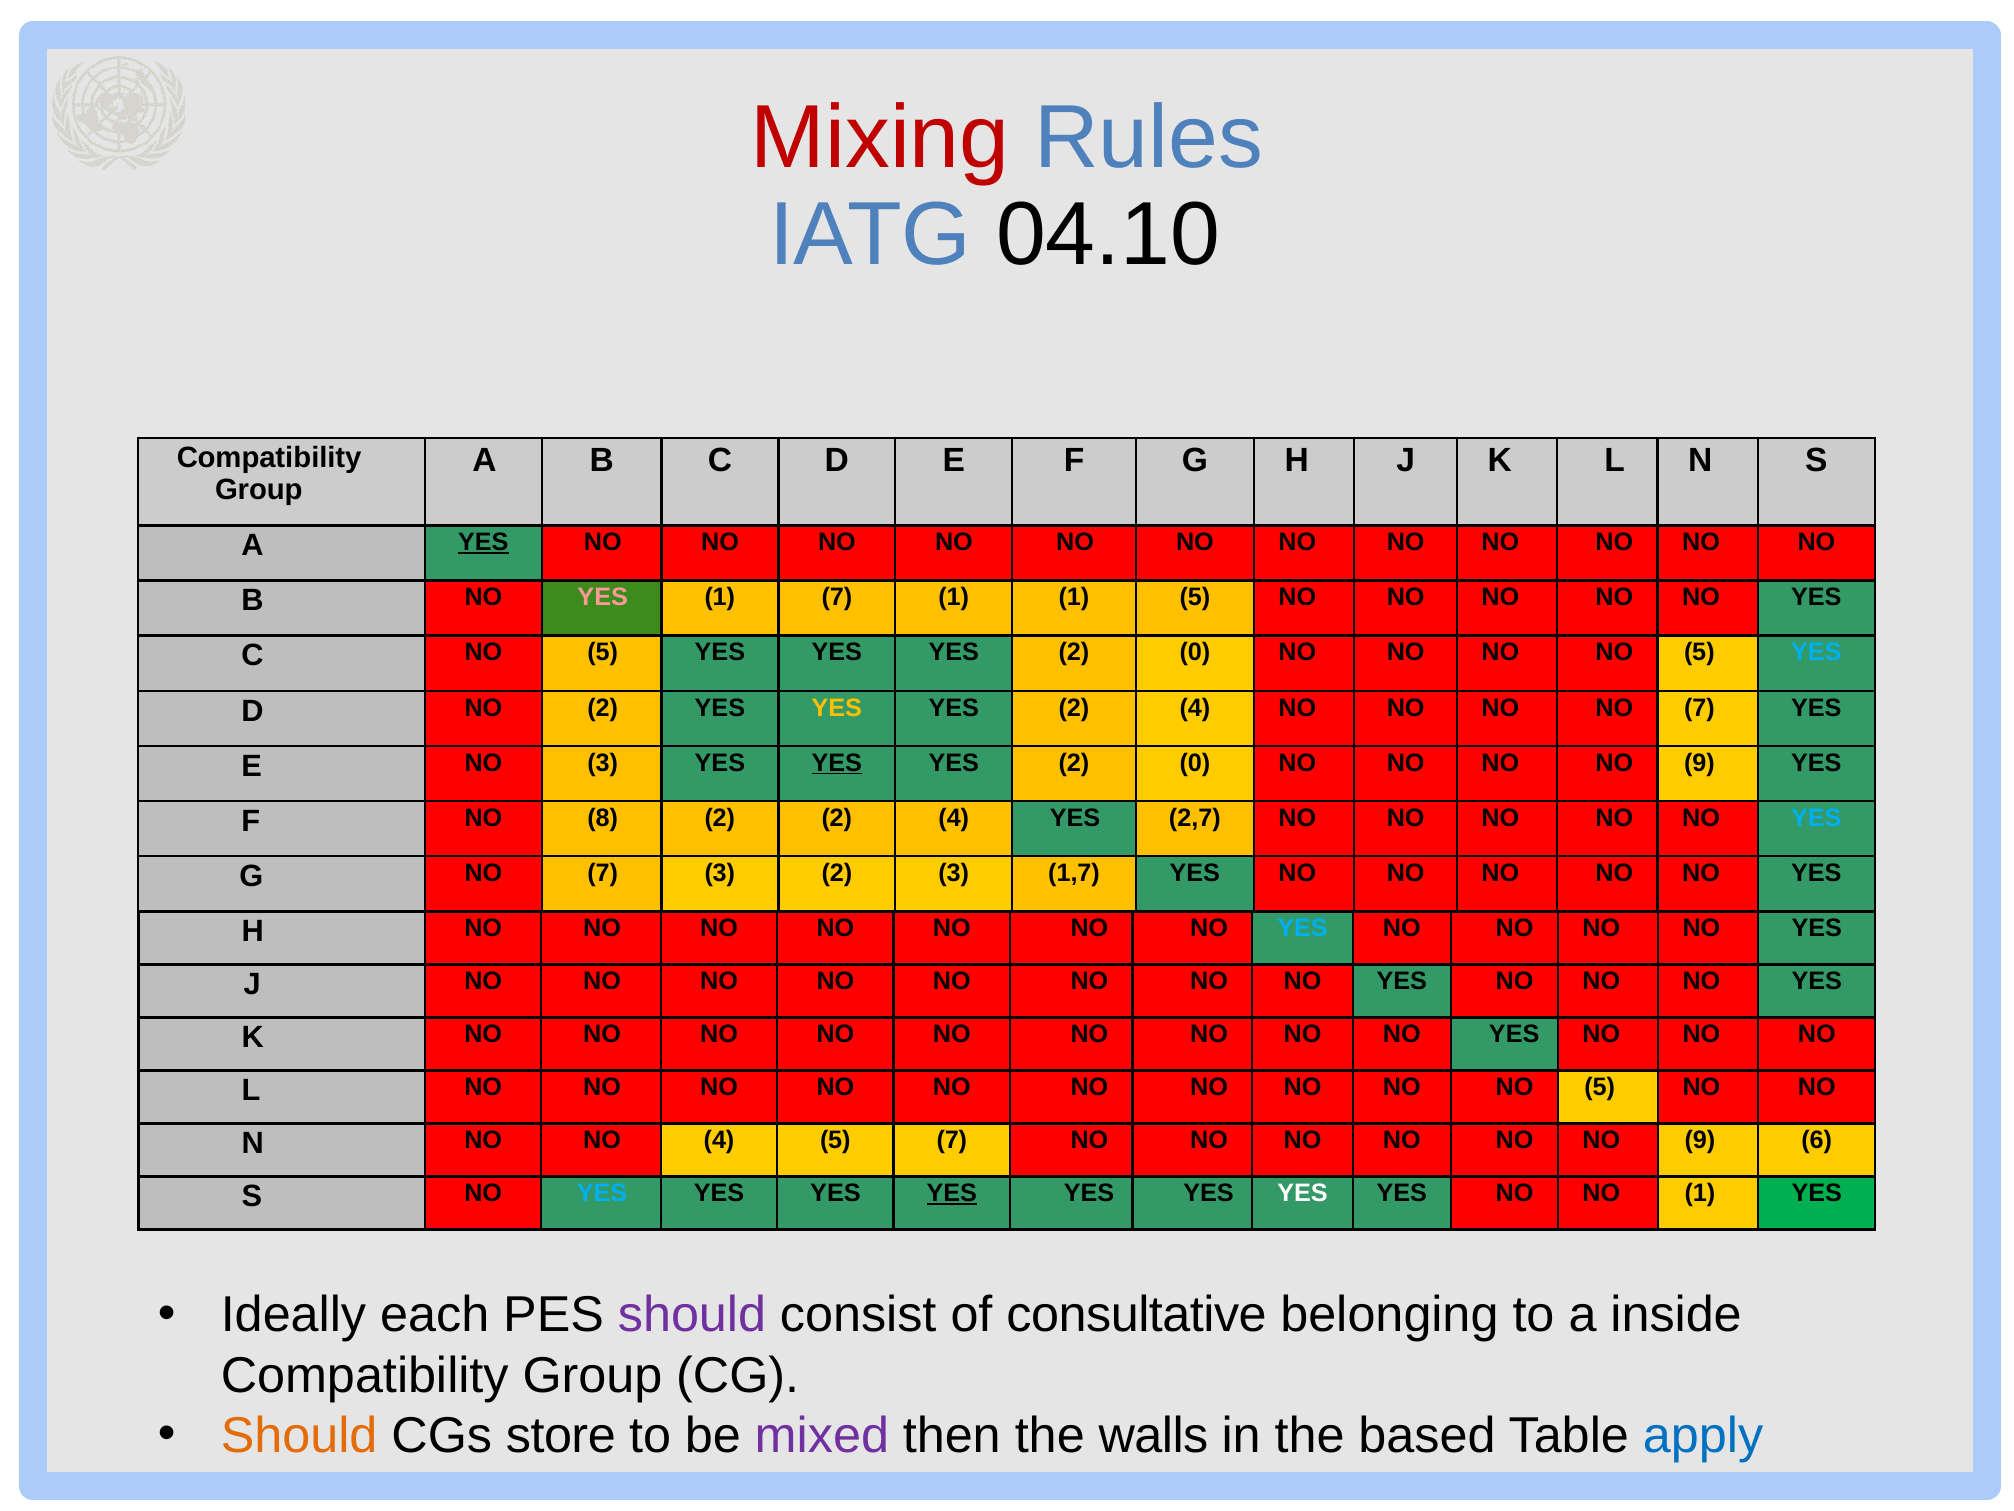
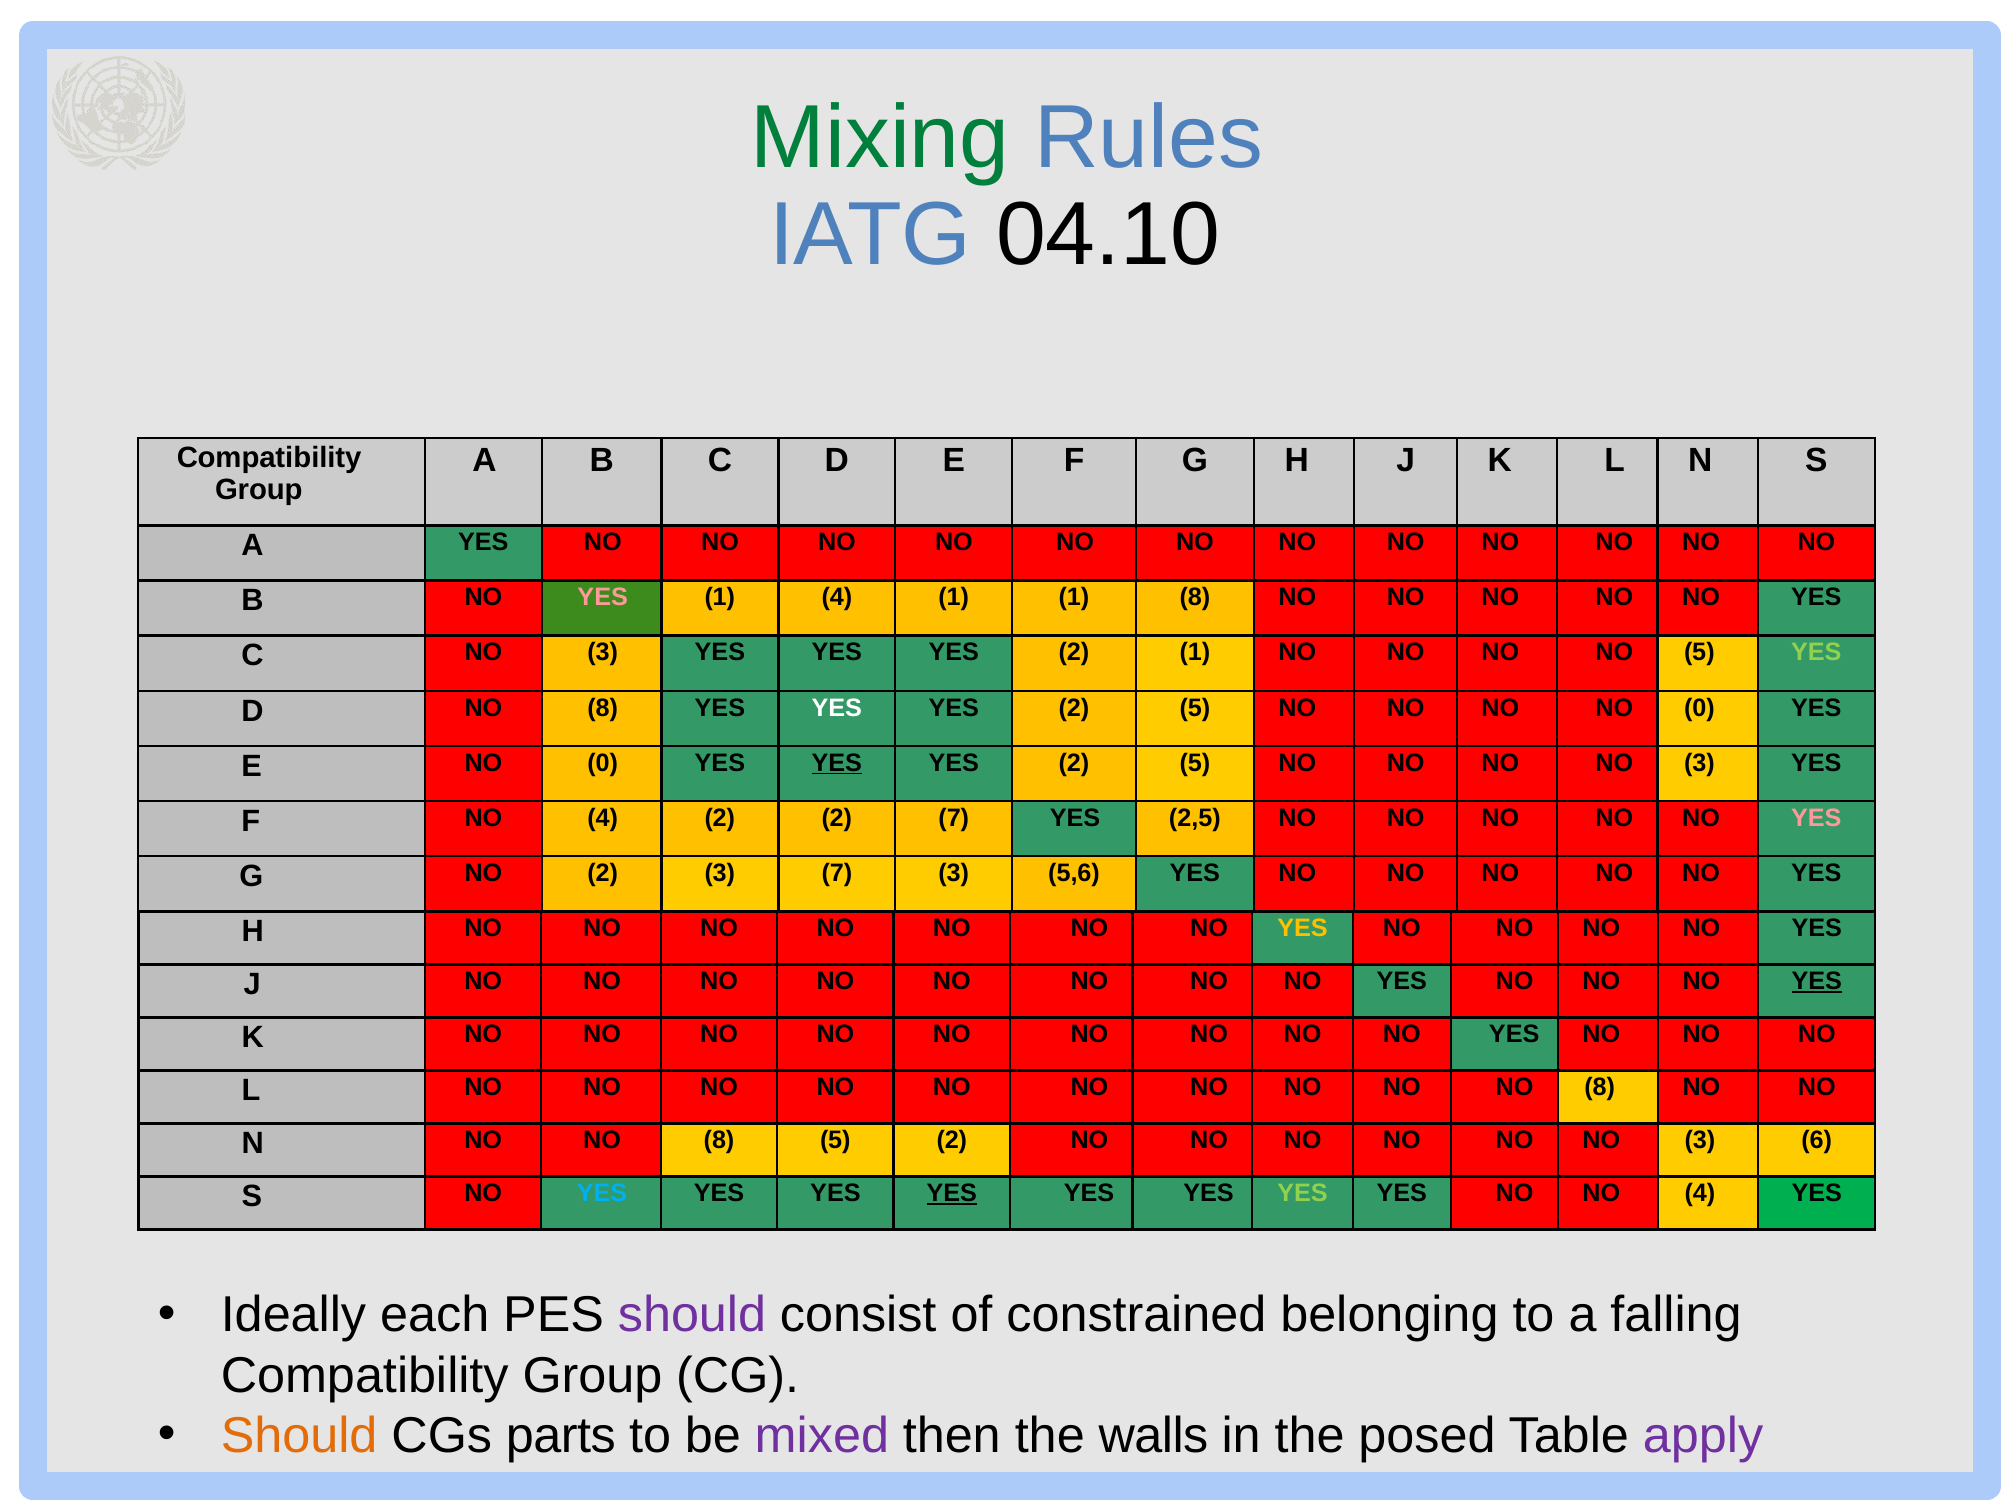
Mixing colour: red -> green (880, 138)
YES underline: present -> none (483, 542)
1 7: 7 -> 4 (837, 597)
1 5: 5 -> 8 (1195, 597)
C NO 5: 5 -> 3 (603, 652)
0: 0 -> 1 (1195, 652)
YES colour: light blue -> light green (1816, 652)
D NO 2: 2 -> 8 (603, 708)
YES colour: yellow -> white (837, 708)
4: 4 -> 5 (1195, 708)
NO NO 7: 7 -> 0 (1699, 708)
E NO 3: 3 -> 0 (603, 763)
0: 0 -> 5 (1195, 763)
9: 9 -> 3 (1699, 763)
F NO 8: 8 -> 4 (603, 818)
2 2 4: 4 -> 7 (954, 818)
2,7: 2,7 -> 2,5 (1195, 818)
YES colour: light blue -> pink (1816, 818)
G NO 7: 7 -> 2 (603, 873)
3 2: 2 -> 7 (837, 873)
1,7: 1,7 -> 5,6 (1074, 873)
YES colour: light blue -> yellow (1303, 928)
YES underline: none -> present (1817, 981)
5: 5 -> 8 (1600, 1087)
N NO NO 4: 4 -> 8 (719, 1140)
5 7: 7 -> 2 (952, 1140)
9: 9 -> 3 (1700, 1140)
YES colour: white -> light green (1303, 1193)
NO NO 1: 1 -> 4 (1700, 1193)
consultative: consultative -> constrained (1136, 1315)
inside: inside -> falling (1676, 1315)
store: store -> parts (561, 1436)
based: based -> posed (1427, 1436)
apply colour: blue -> purple (1703, 1436)
